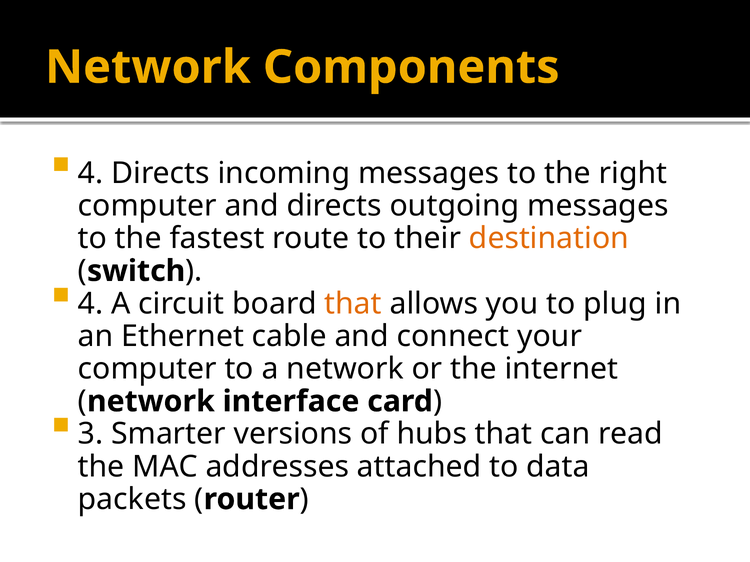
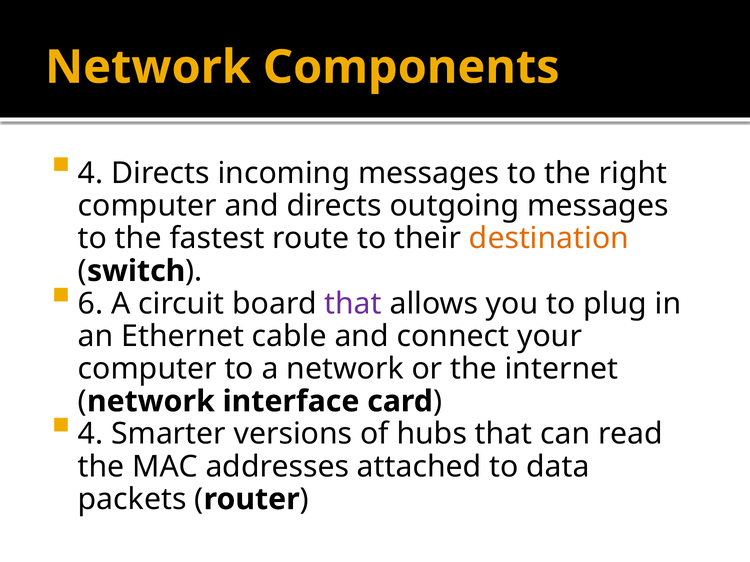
4: 4 -> 6 (91, 304)
that colour: orange -> purple (353, 304)
3: 3 -> 4 (91, 434)
